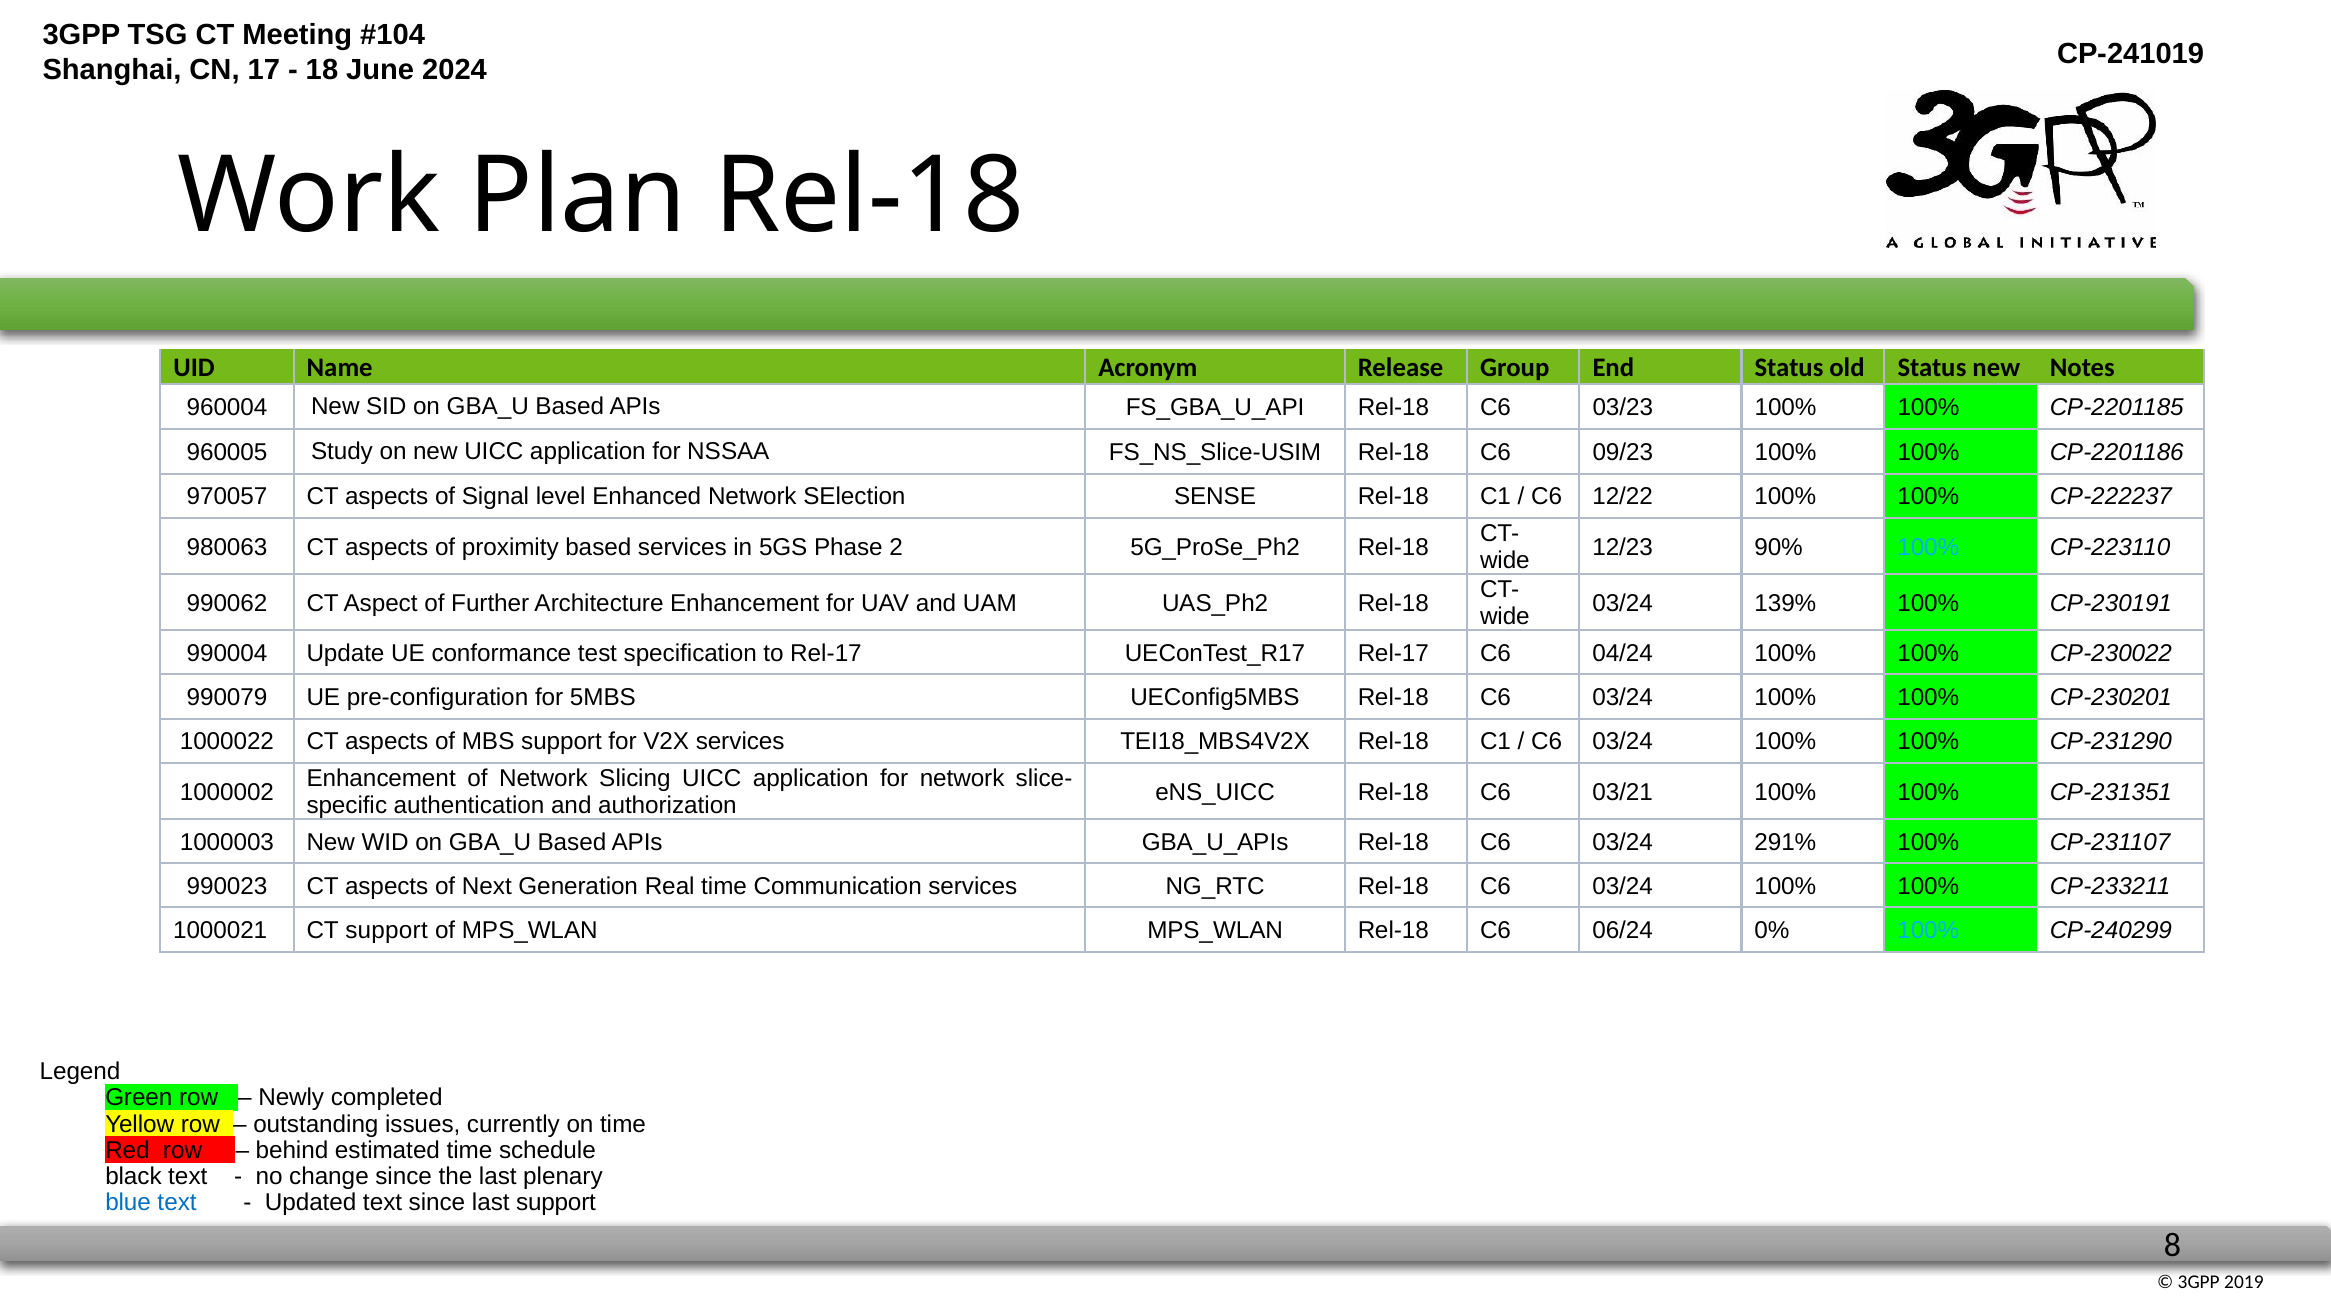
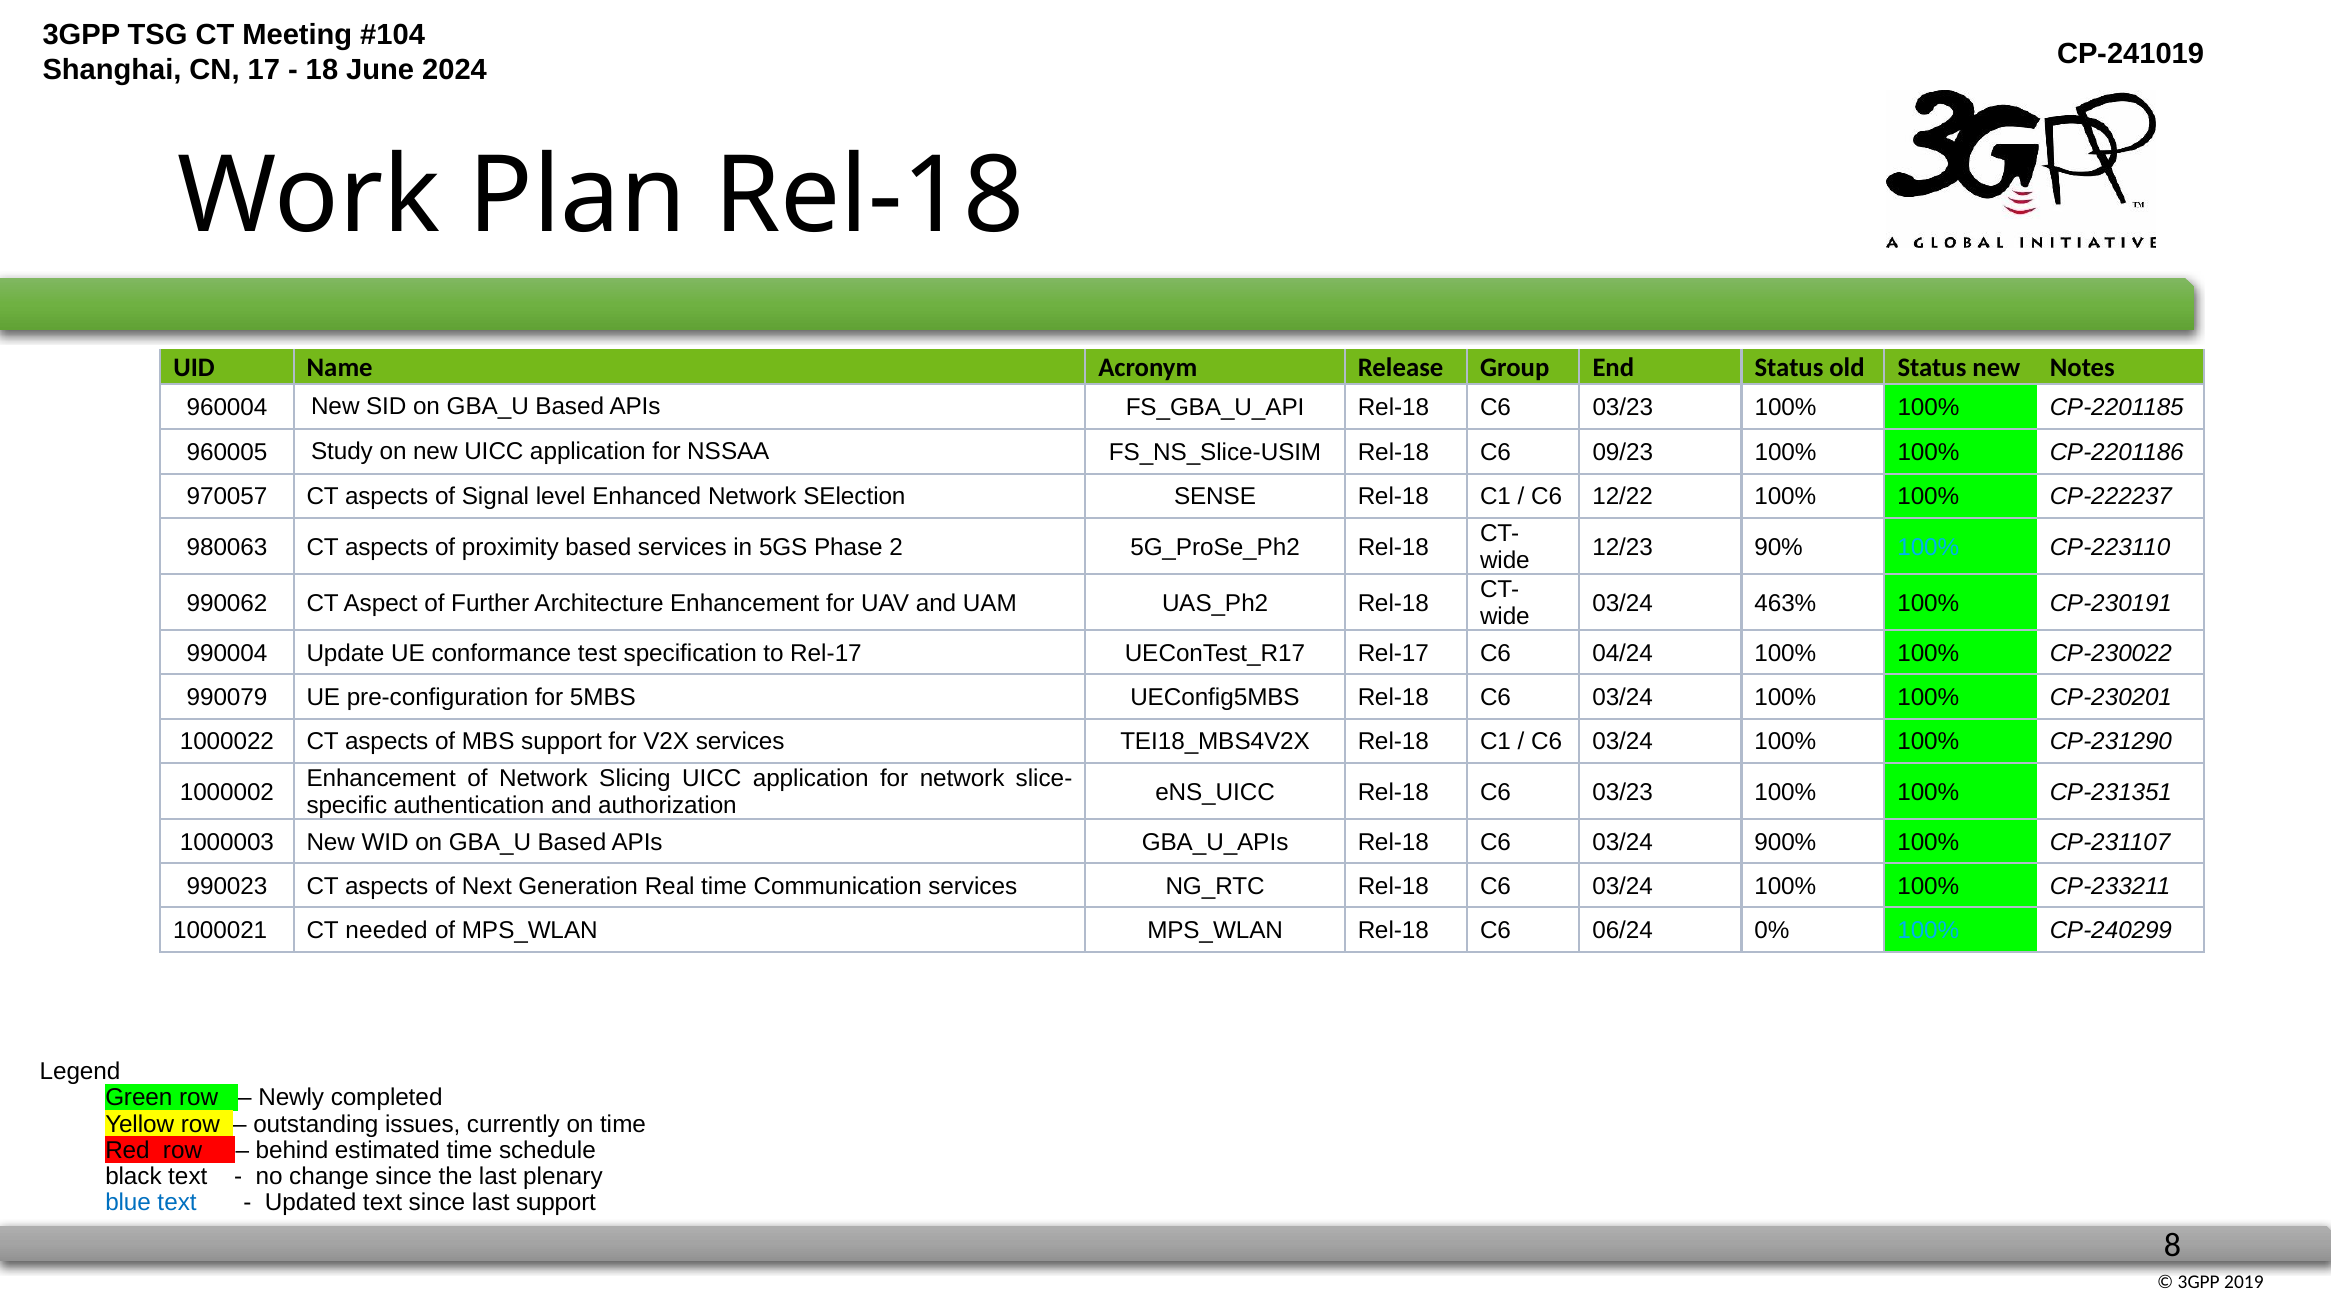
139%: 139% -> 463% (1785, 603)
03/21: 03/21 -> 03/23 (1623, 792)
291%: 291% -> 900% (1785, 842)
CT support: support -> needed (387, 931)
